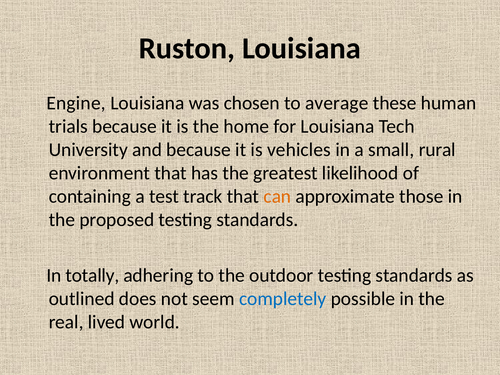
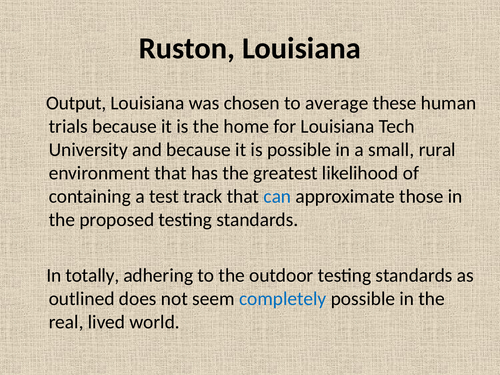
Engine: Engine -> Output (76, 103)
is vehicles: vehicles -> possible (299, 150)
can colour: orange -> blue (277, 196)
